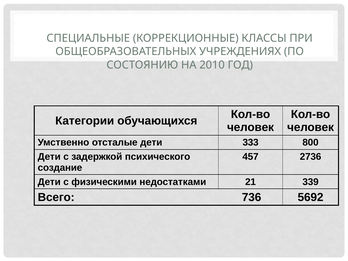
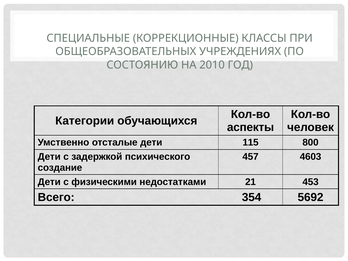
человек: человек -> аспекты (251, 127)
333: 333 -> 115 (251, 143)
2736: 2736 -> 4603 (311, 157)
339: 339 -> 453 (311, 182)
736: 736 -> 354 (252, 197)
